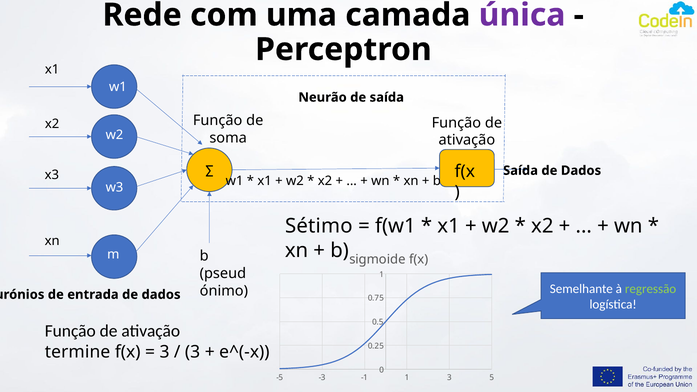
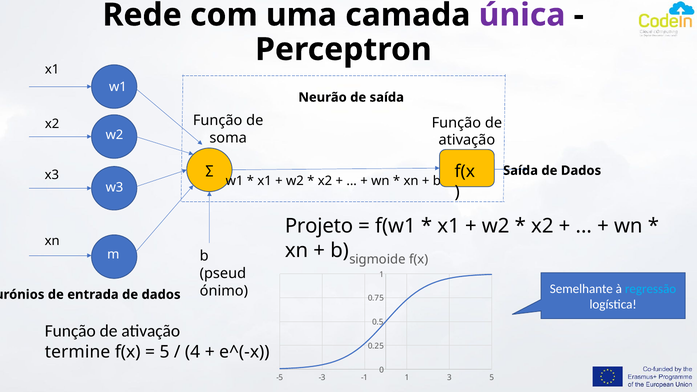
Sétimo: Sétimo -> Projeto (319, 226)
regressão colour: light green -> light blue (651, 289)
3: 3 -> 5 (165, 352)
3: 3 -> 4 (193, 352)
